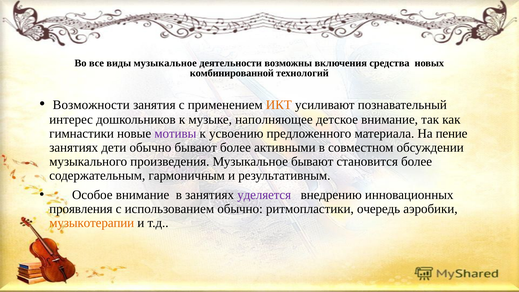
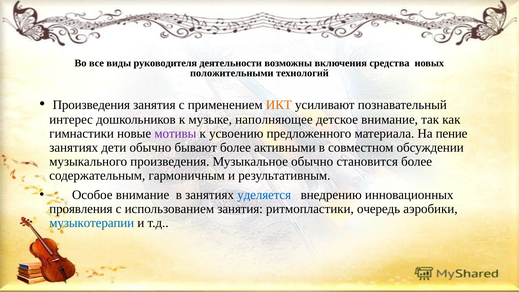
виды музыкальное: музыкальное -> руководителя (165, 63)
комбинированной: комбинированной -> положительными (232, 73)
Возможности: Возможности -> Произведения (91, 105)
Музыкальное бывают: бывают -> обычно (312, 161)
уделяется colour: purple -> blue (264, 195)
использованием обычно: обычно -> занятия (240, 209)
музыкотерапии colour: orange -> blue (92, 223)
